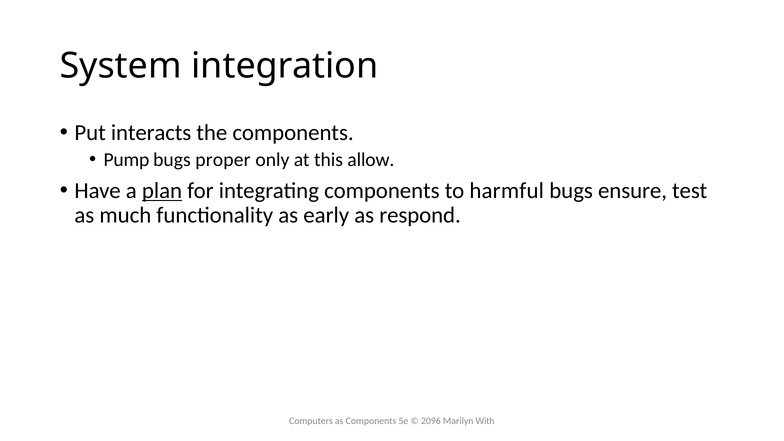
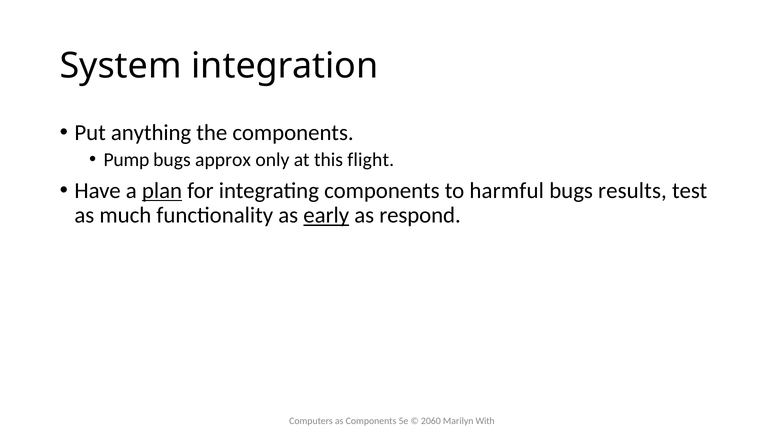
interacts: interacts -> anything (151, 133)
proper: proper -> approx (223, 160)
allow: allow -> flight (371, 160)
ensure: ensure -> results (632, 191)
early underline: none -> present (326, 215)
2096: 2096 -> 2060 (431, 421)
